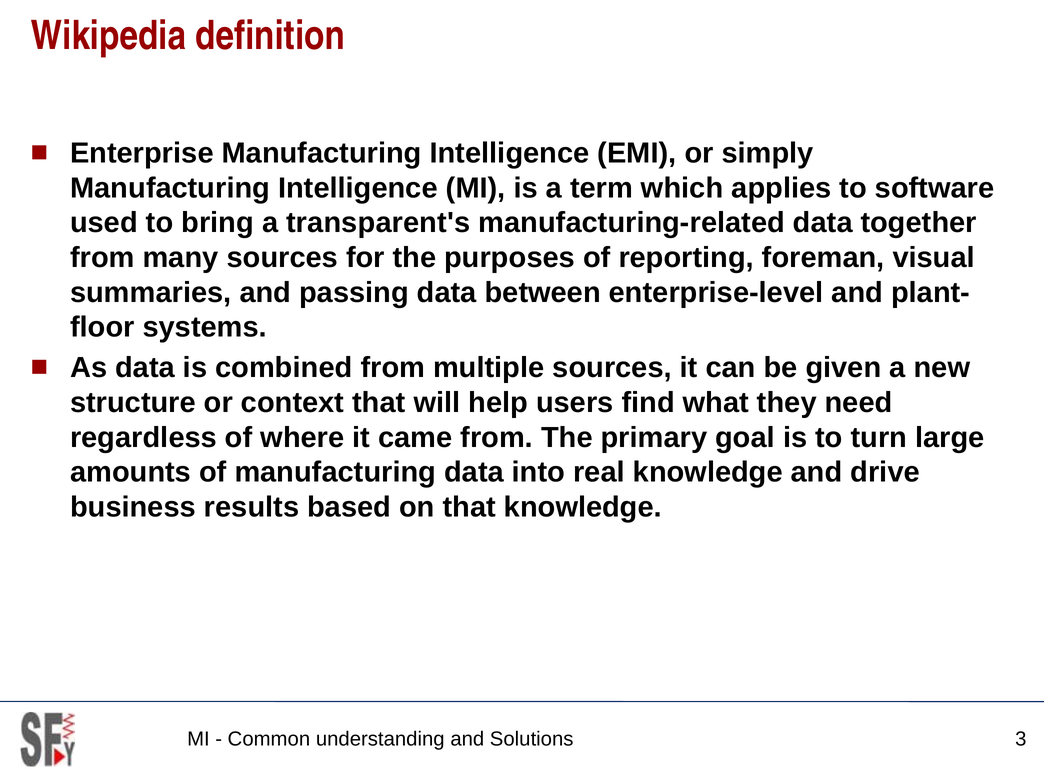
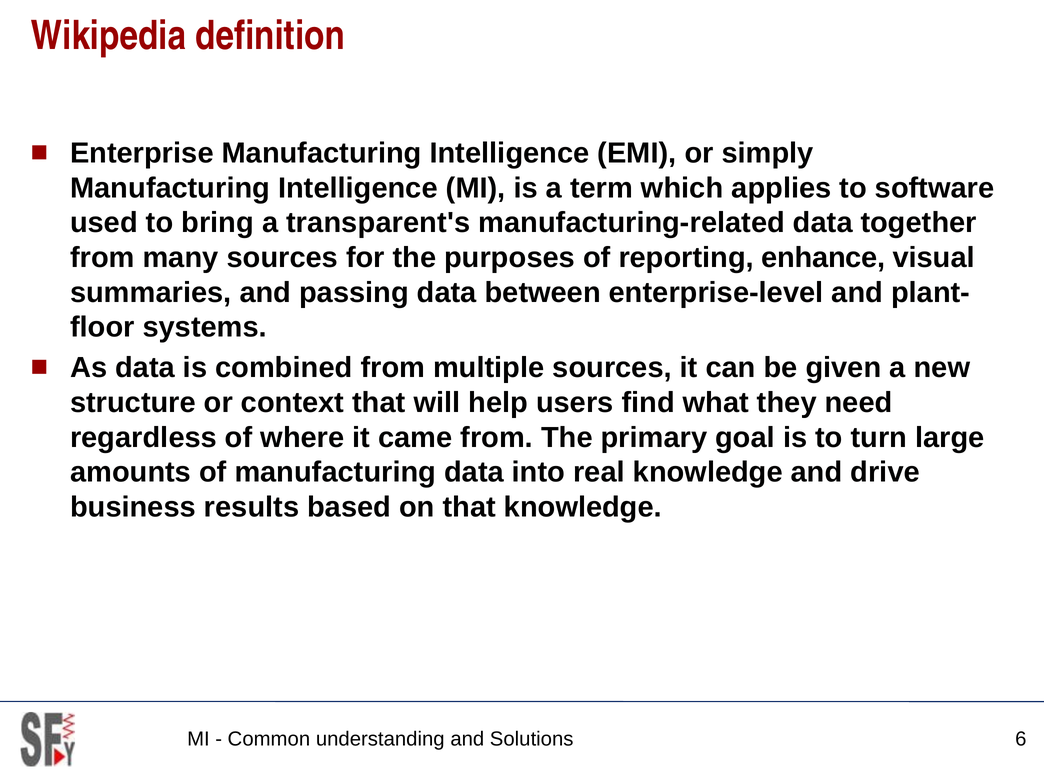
foreman: foreman -> enhance (823, 258)
3: 3 -> 6 (1021, 739)
